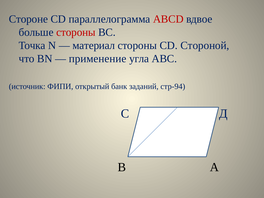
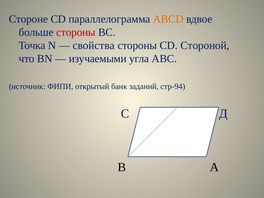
ABCD colour: red -> orange (168, 19)
материал: материал -> свойства (94, 45)
применение: применение -> изучаемыми (98, 59)
